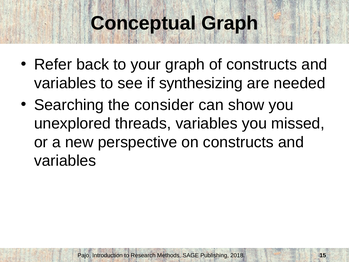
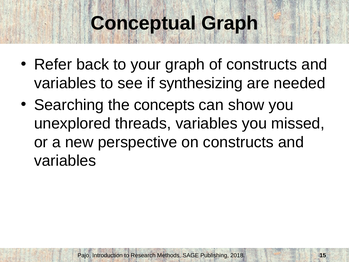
consider: consider -> concepts (164, 105)
